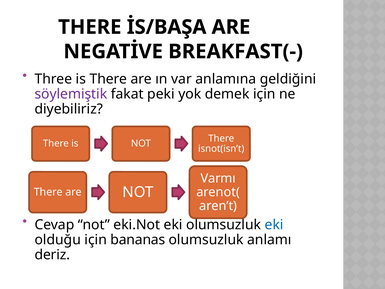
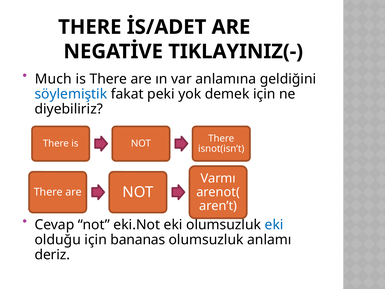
İS/BAŞA: İS/BAŞA -> İS/ADET (167, 27)
BREAKFAST(-: BREAKFAST(- -> TIKLAYINIZ(- (236, 51)
Three: Three -> Much (53, 79)
söylemiştik colour: purple -> blue (71, 94)
